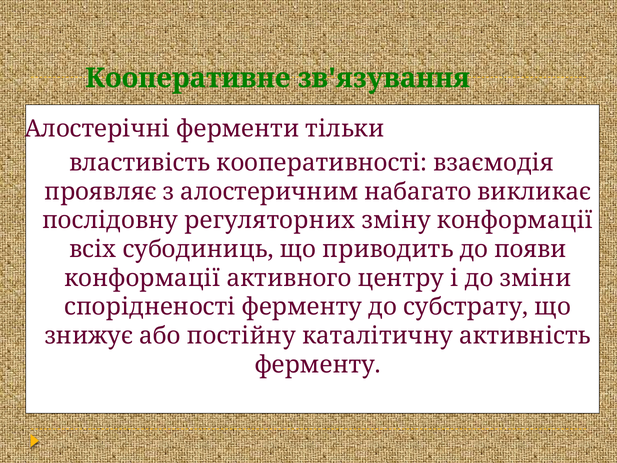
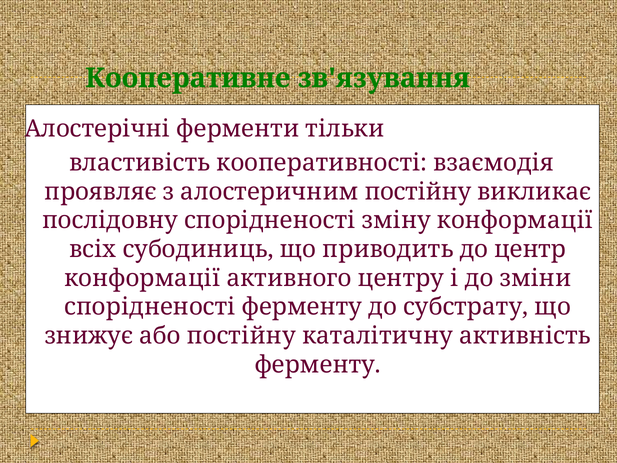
алостеричним набагато: набагато -> постійну (418, 192)
послідовну регуляторних: регуляторних -> спорідненості (270, 220)
появи: появи -> центр (530, 249)
